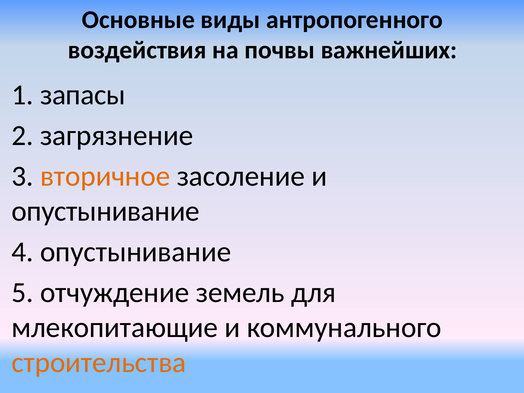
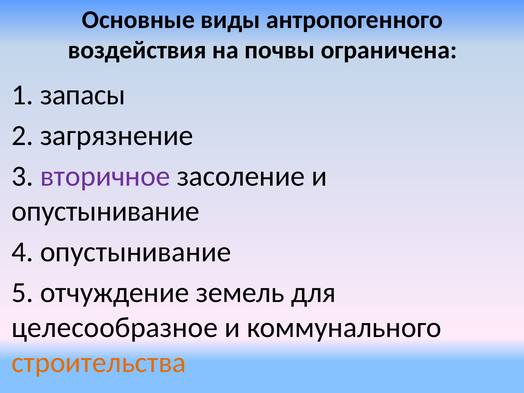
важнейших: важнейших -> ограничена (389, 50)
вторичное colour: orange -> purple (105, 176)
млекопитающие: млекопитающие -> целесообразное (115, 328)
